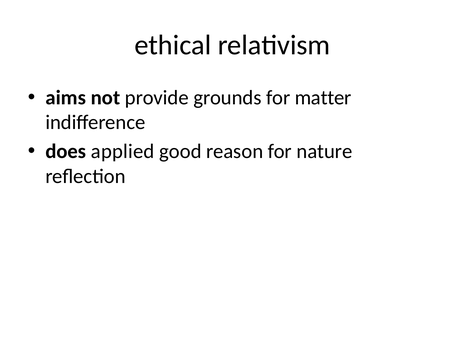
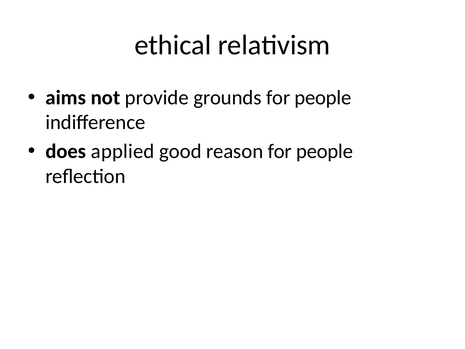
grounds for matter: matter -> people (323, 98)
reason for nature: nature -> people (325, 151)
